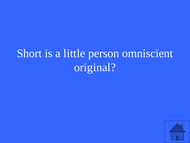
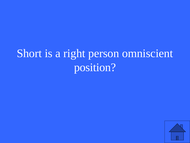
little: little -> right (74, 53)
original: original -> position (95, 67)
